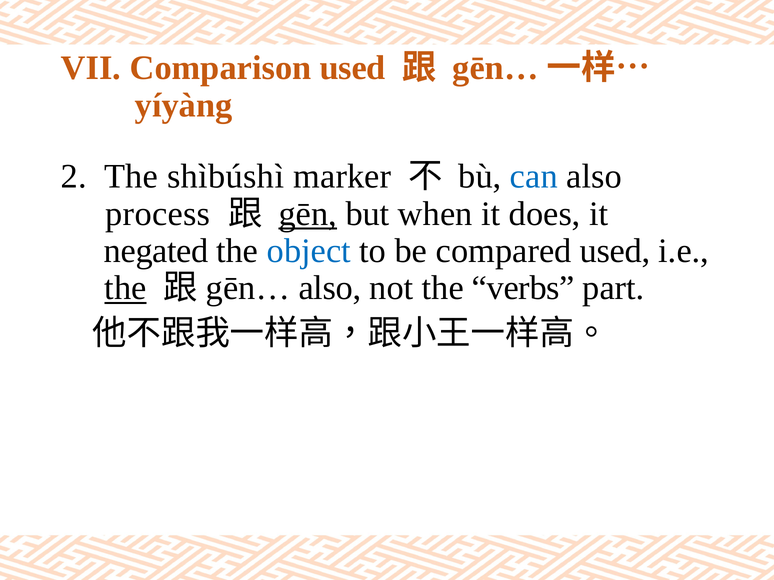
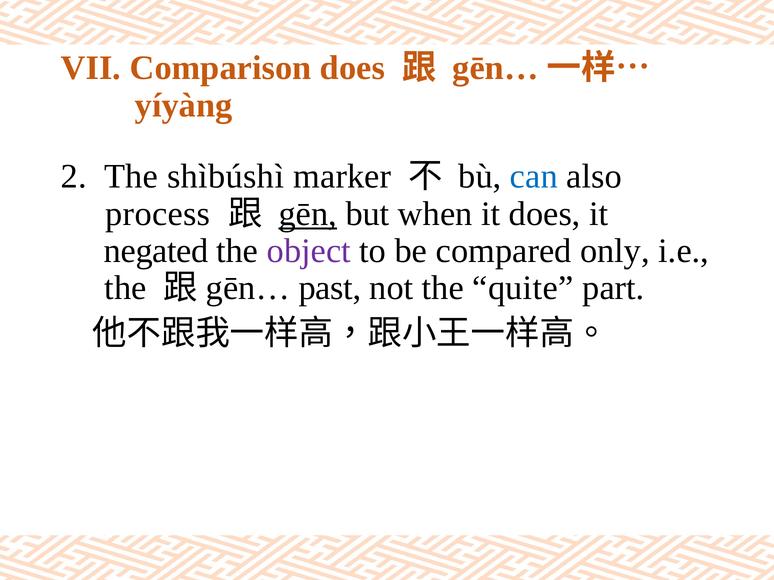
Comparison used: used -> does (352, 68)
object colour: blue -> purple (309, 251)
compared used: used -> only (615, 251)
the underline: present -> none (125, 288)
also: also -> past (330, 288)
verbs: verbs -> quite (523, 288)
